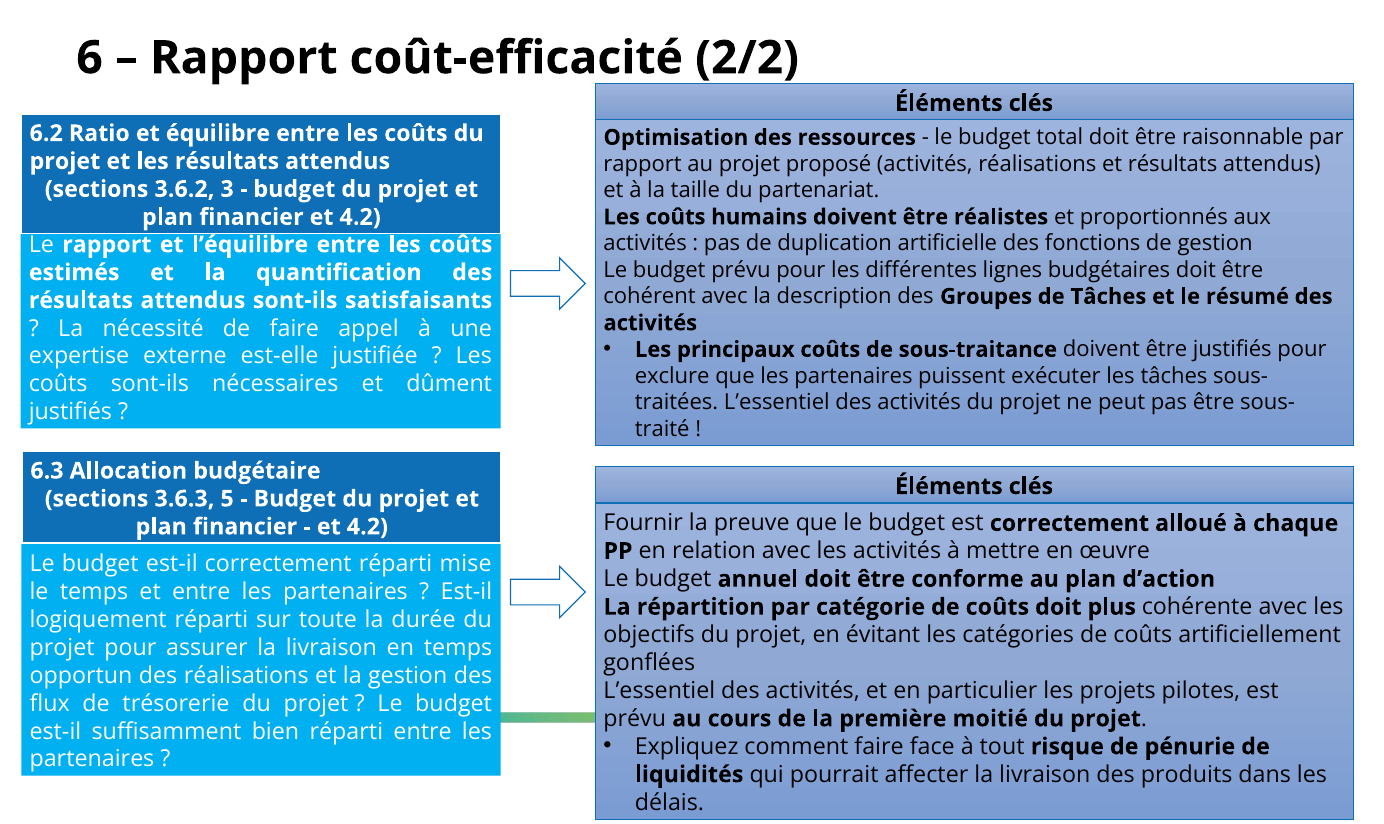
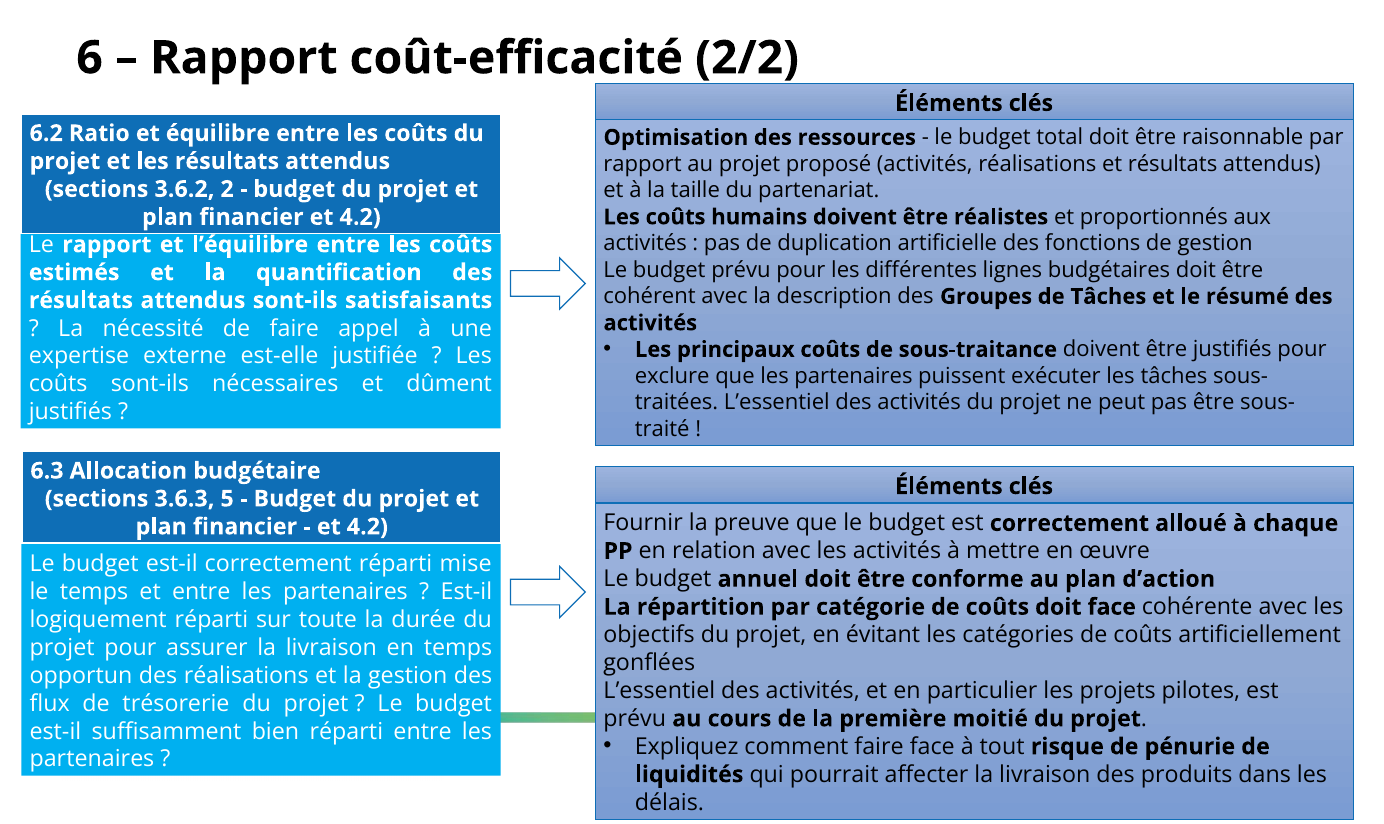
3: 3 -> 2 (227, 189)
doit plus: plus -> face (1112, 607)
